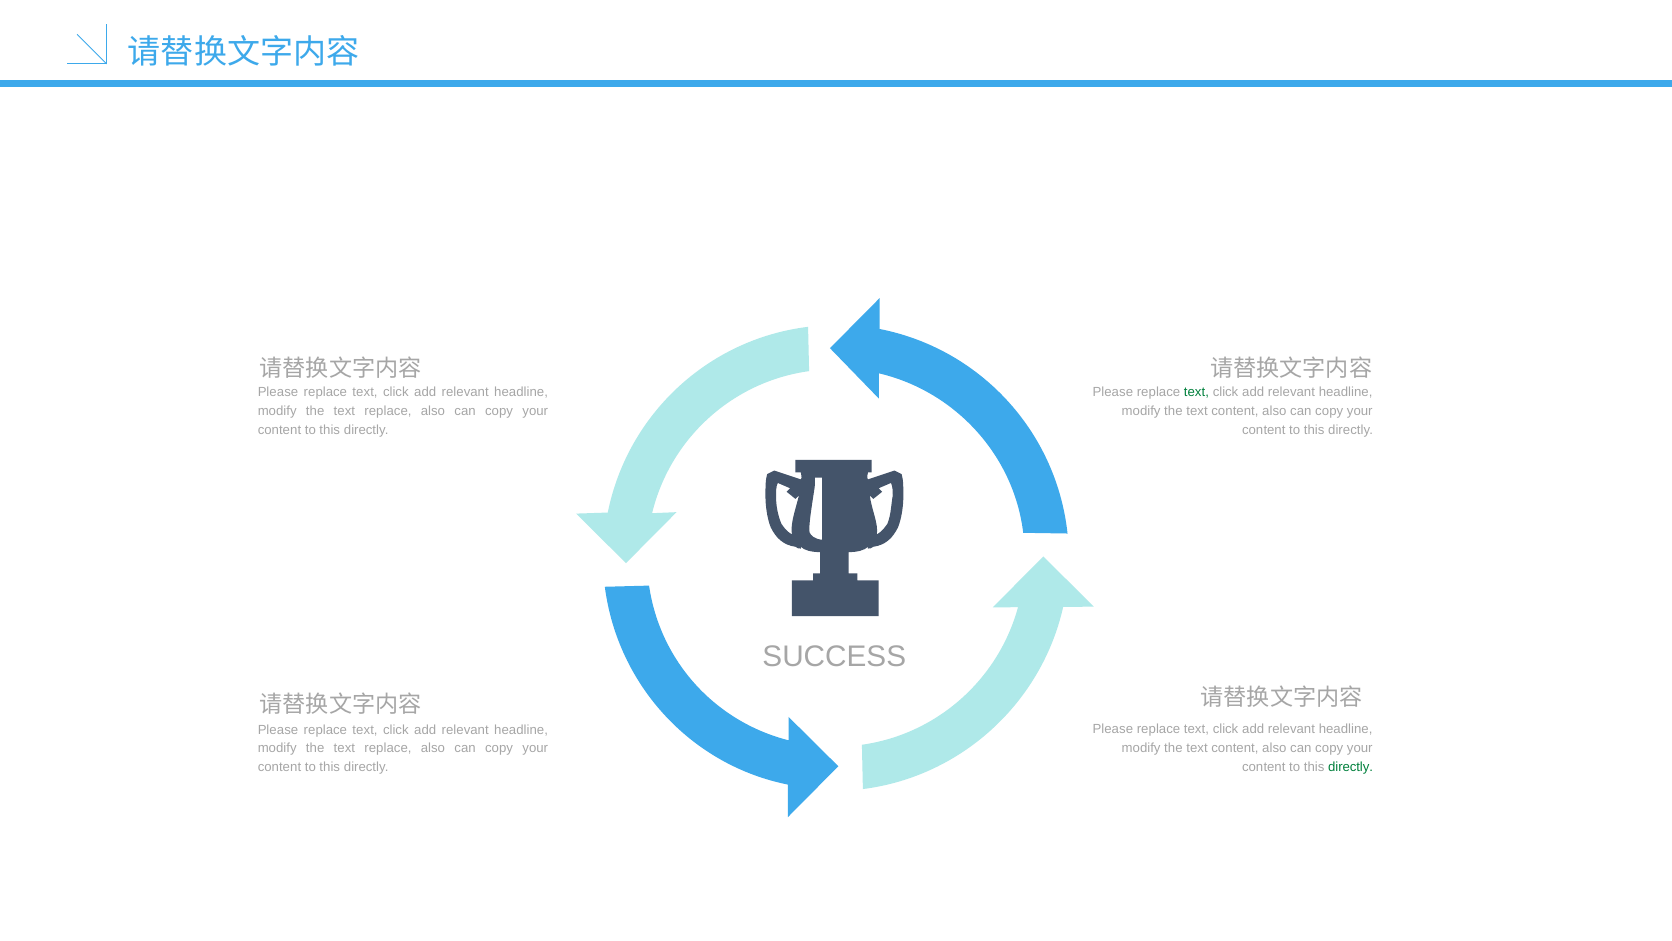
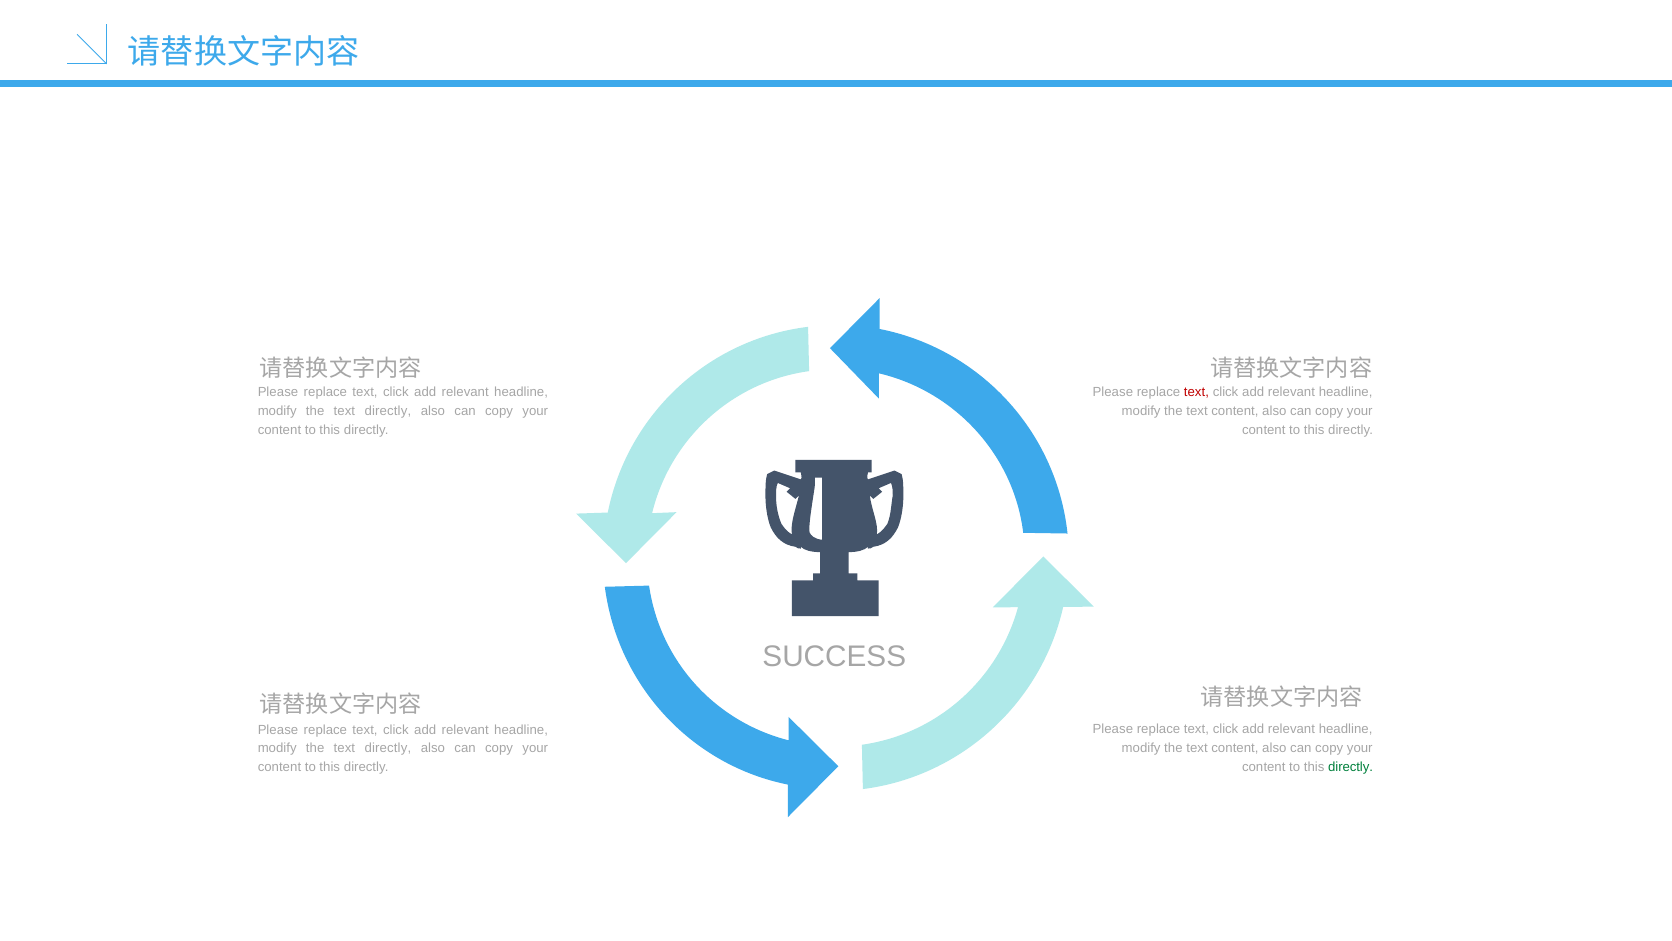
text colour: green -> red (1196, 392)
replace: replace -> directly (388, 411)
replace: replace -> directly (388, 748)
